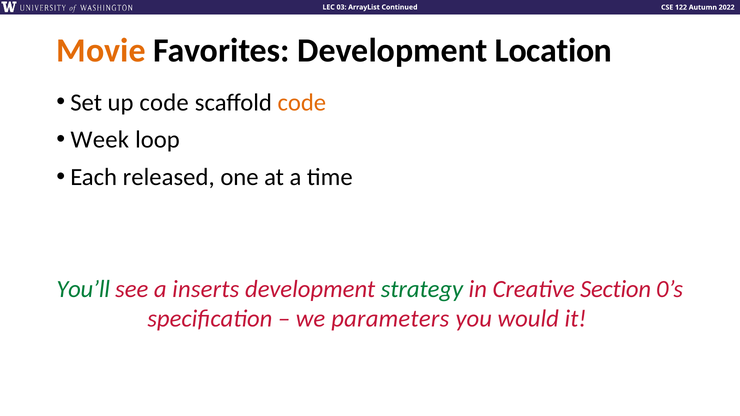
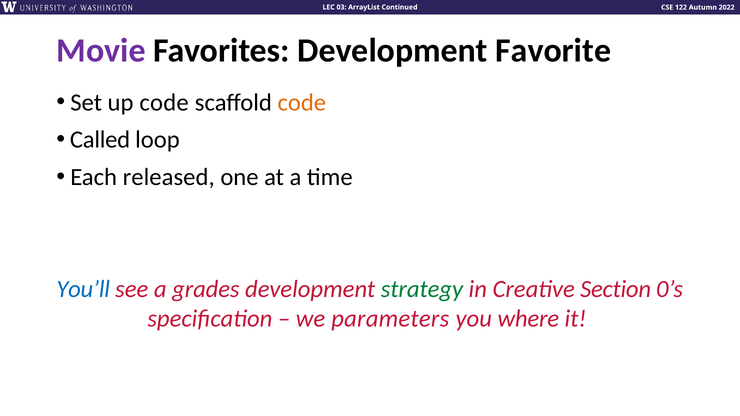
Movie colour: orange -> purple (101, 51)
Location: Location -> Favorite (553, 51)
Week: Week -> Called (100, 140)
You’ll colour: green -> blue (83, 289)
inserts: inserts -> grades (206, 289)
would: would -> where (528, 319)
